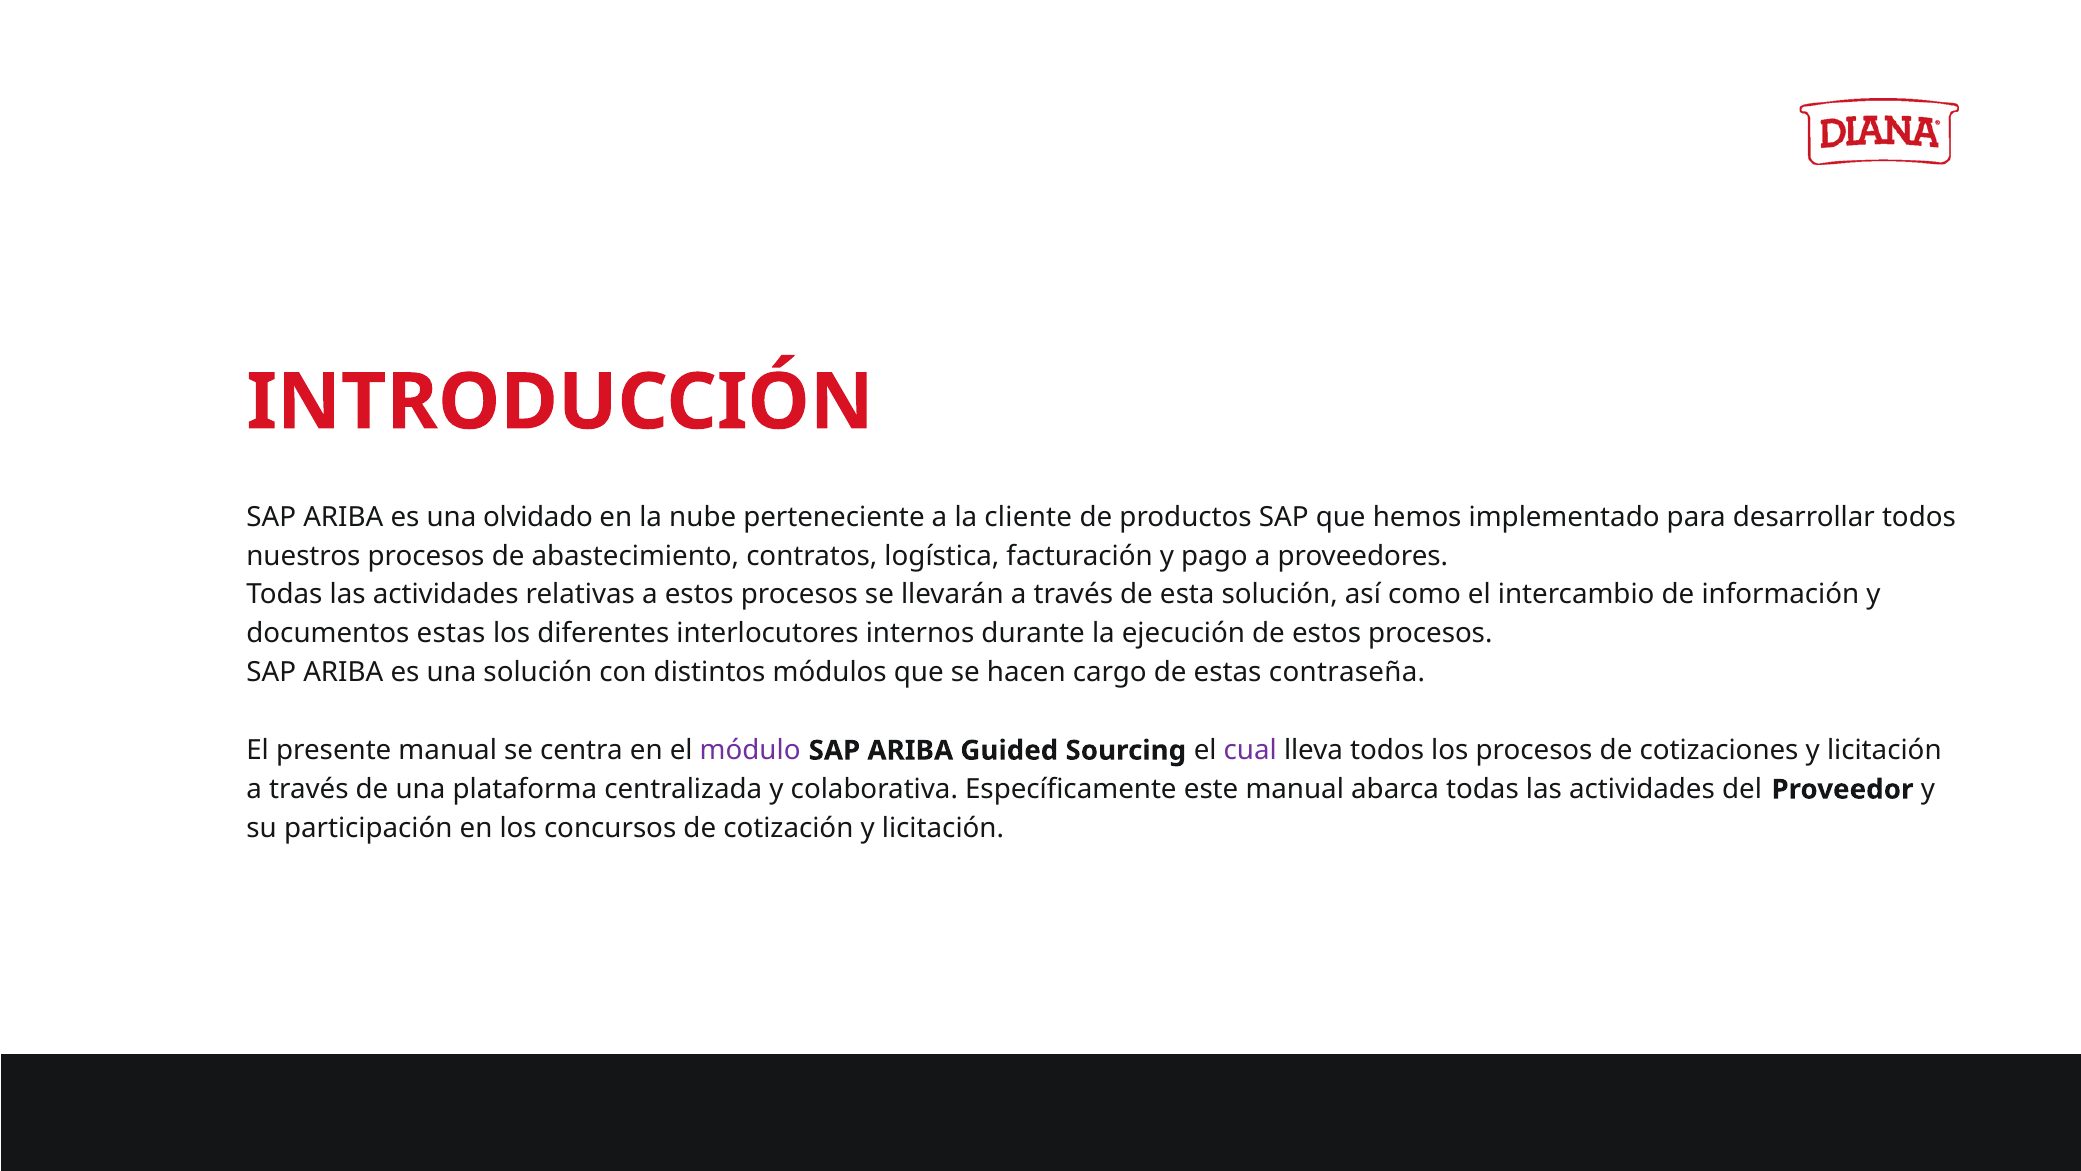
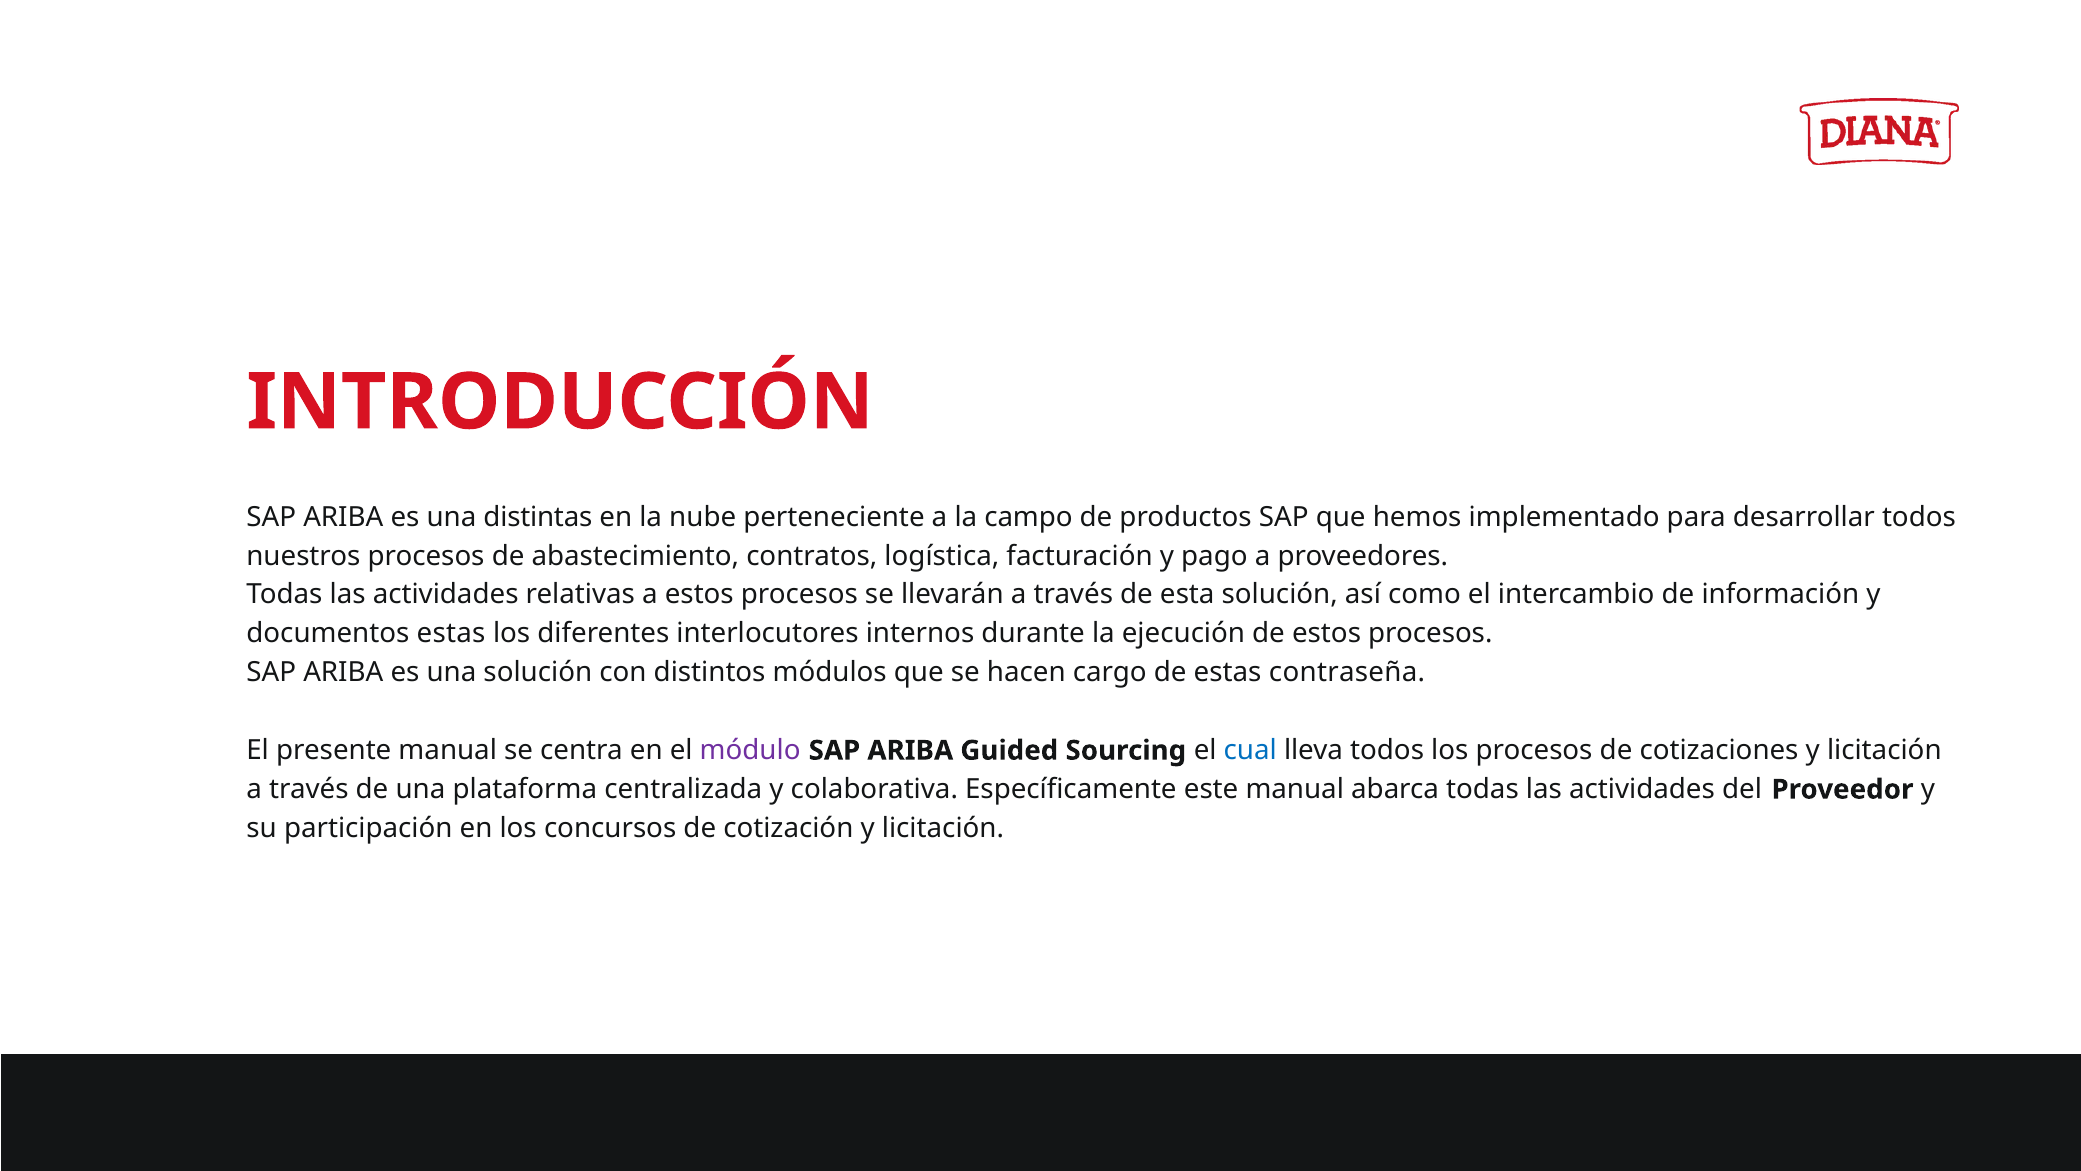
olvidado: olvidado -> distintas (538, 517)
cliente: cliente -> campo (1028, 517)
cual colour: purple -> blue (1250, 750)
